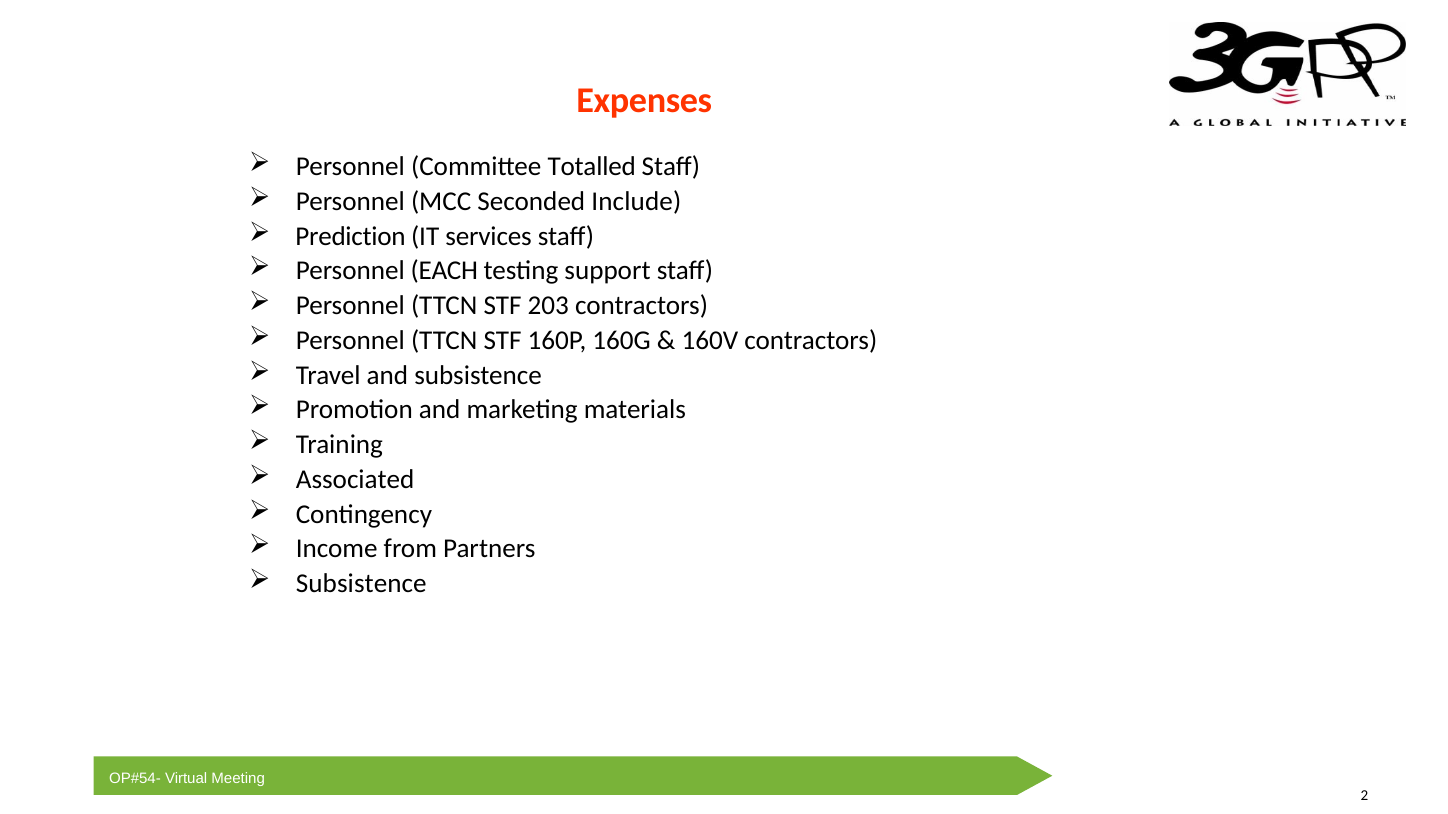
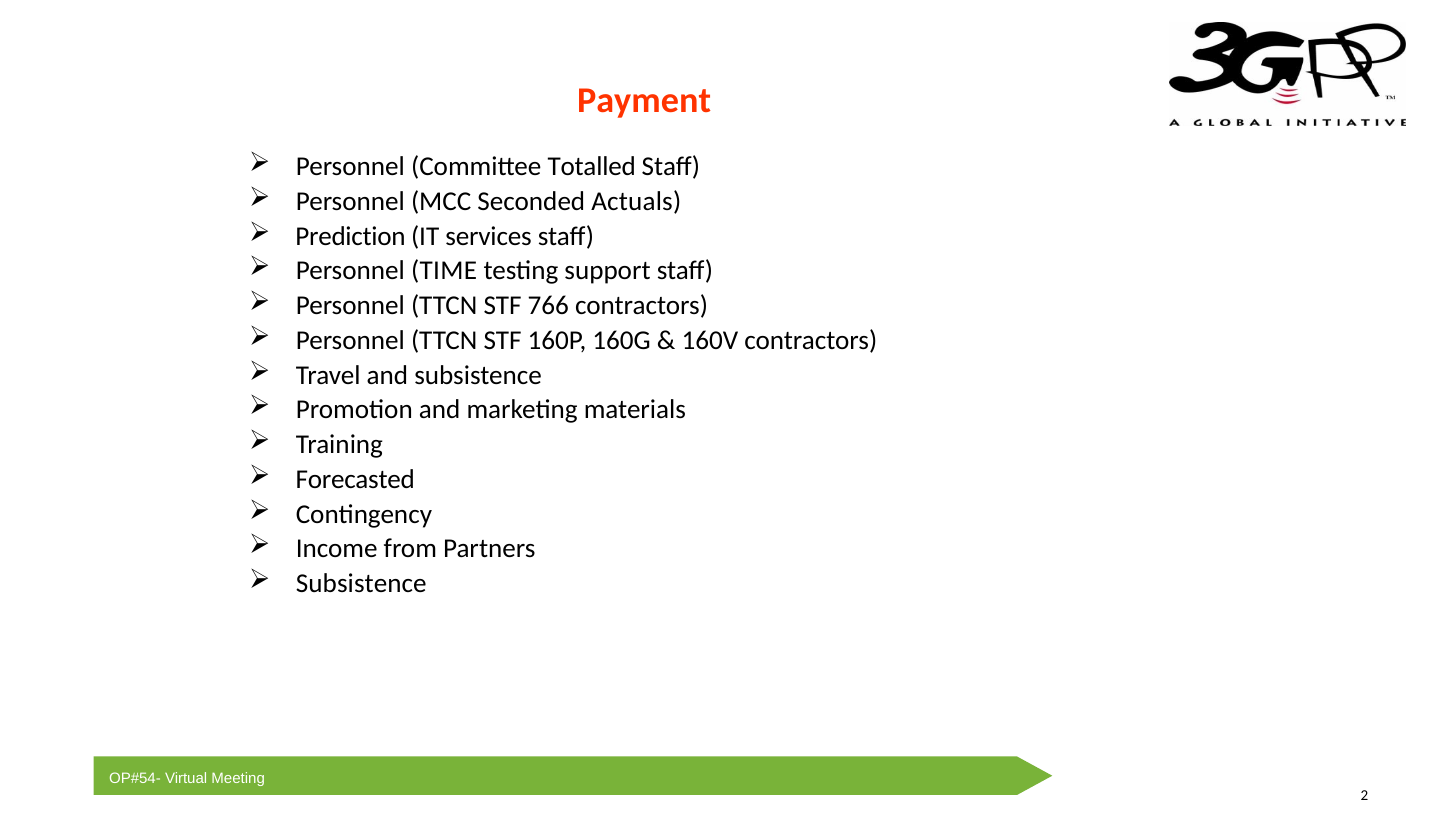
Expenses: Expenses -> Payment (644, 101)
Include: Include -> Actuals (636, 202)
EACH: EACH -> TIME (444, 271)
203: 203 -> 766 (548, 306)
Associated: Associated -> Forecasted (355, 480)
